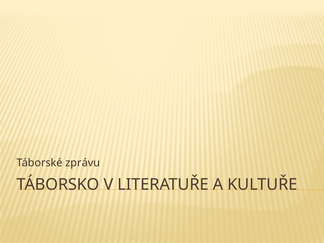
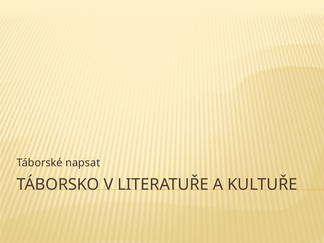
zprávu: zprávu -> napsat (83, 163)
